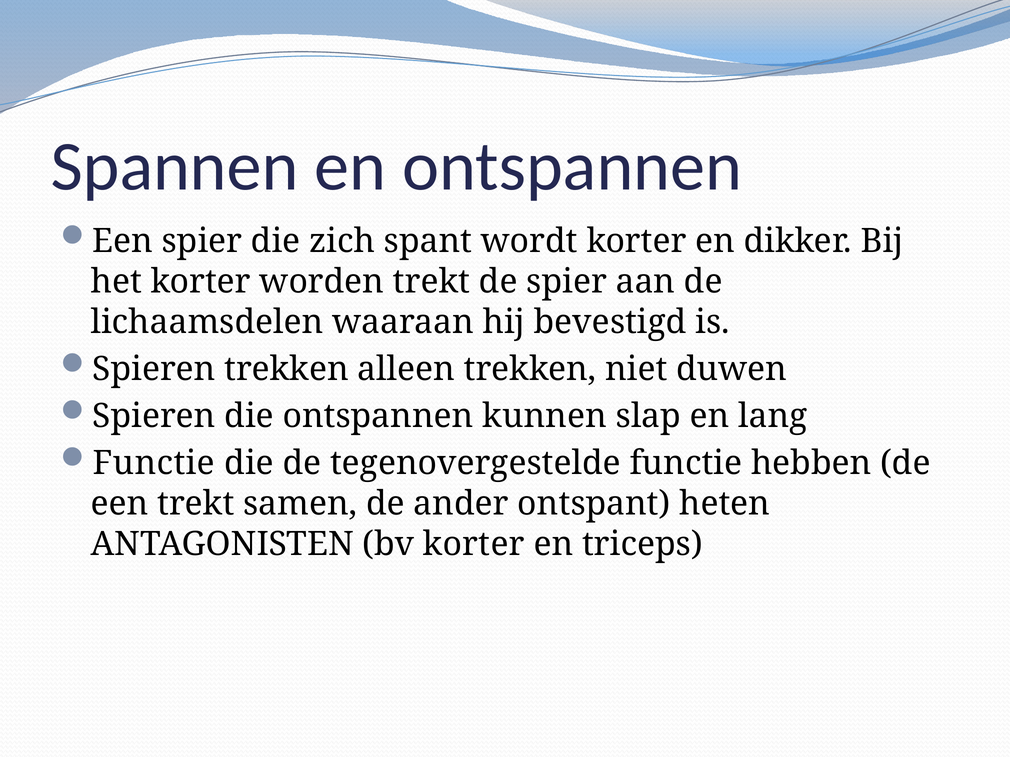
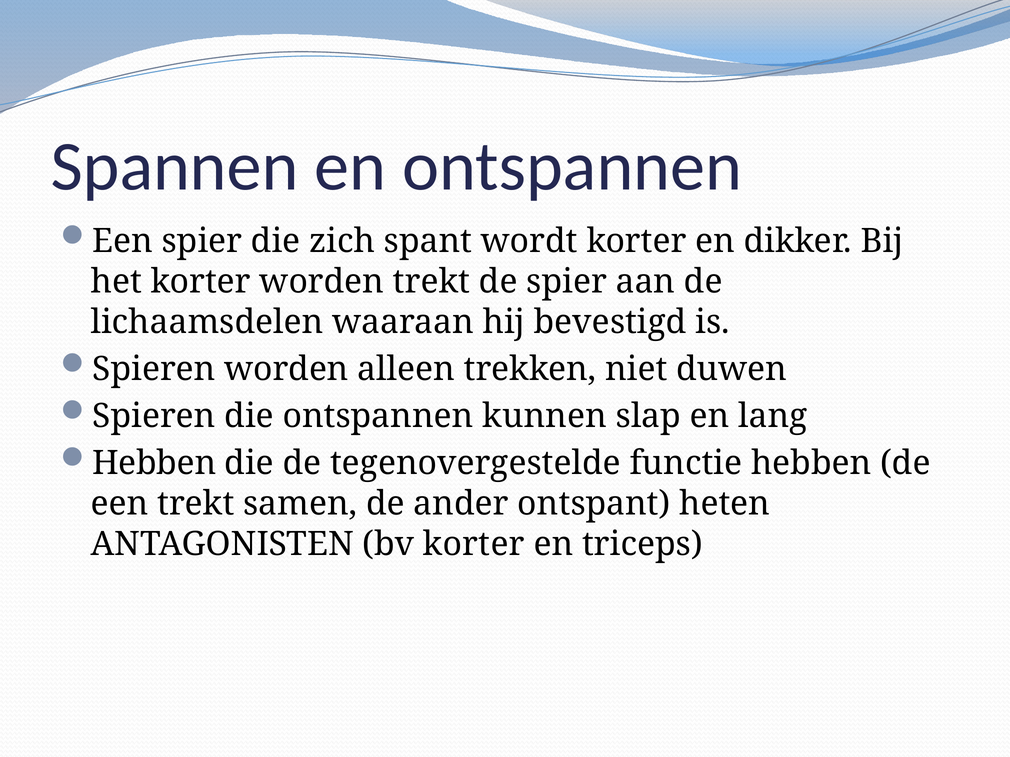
Spieren trekken: trekken -> worden (287, 369)
Functie: Functie -> Hebben (154, 463)
